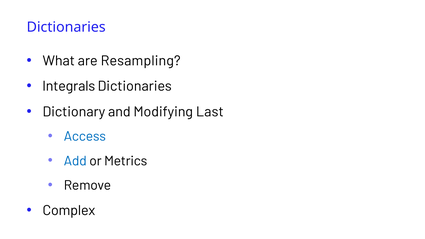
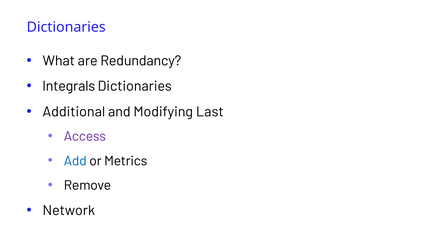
Resampling: Resampling -> Redundancy (141, 61)
Dictionary: Dictionary -> Additional (74, 112)
Access colour: blue -> purple (85, 137)
Complex: Complex -> Network (69, 211)
